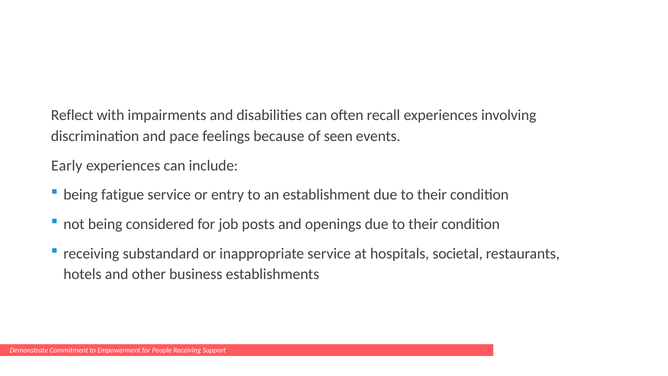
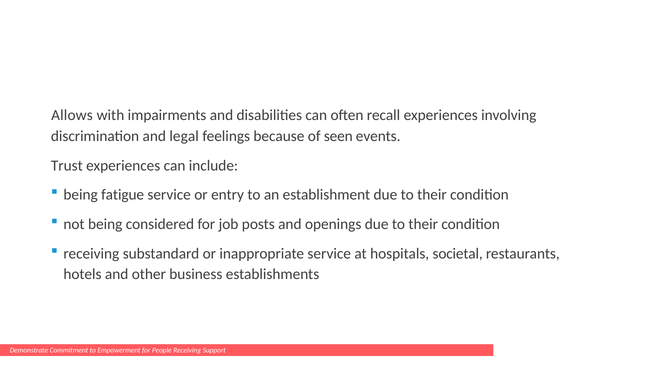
Reflect: Reflect -> Allows (72, 115)
pace: pace -> legal (184, 136)
Early: Early -> Trust (67, 166)
